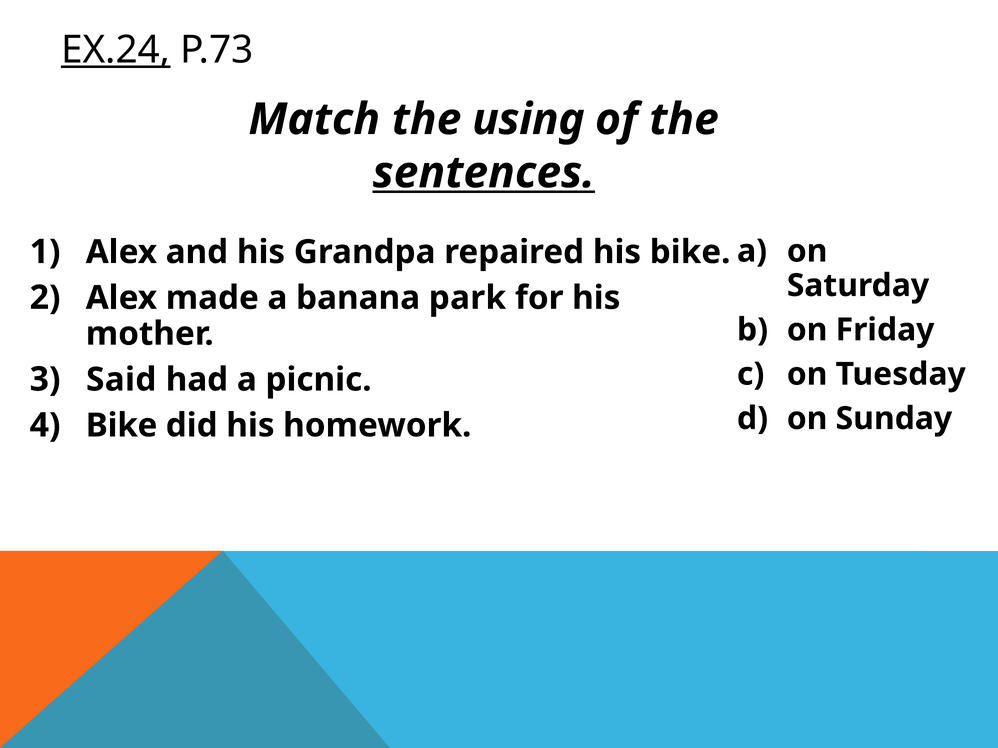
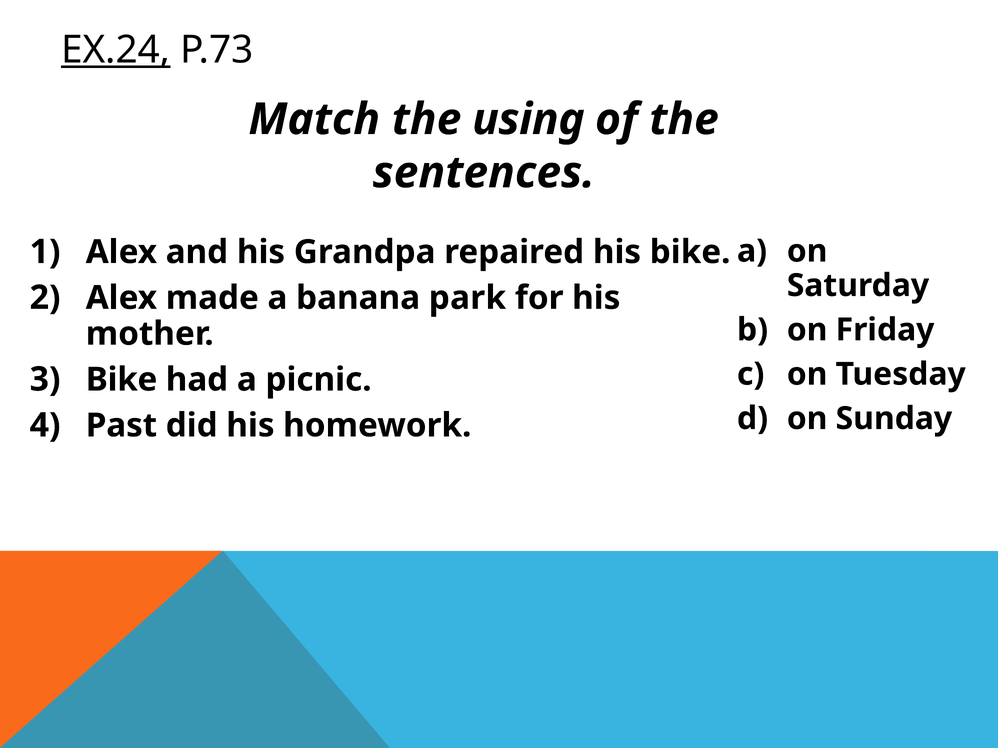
sentences underline: present -> none (484, 173)
Said: Said -> Bike (122, 380)
Bike: Bike -> Past (121, 426)
